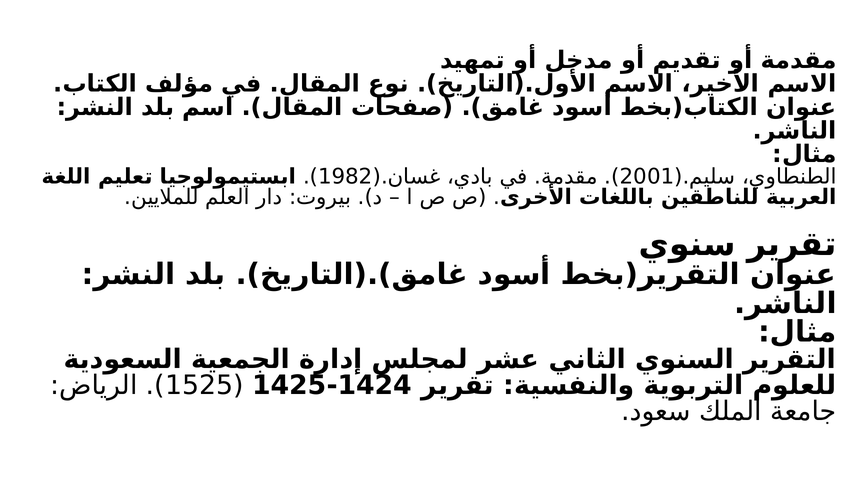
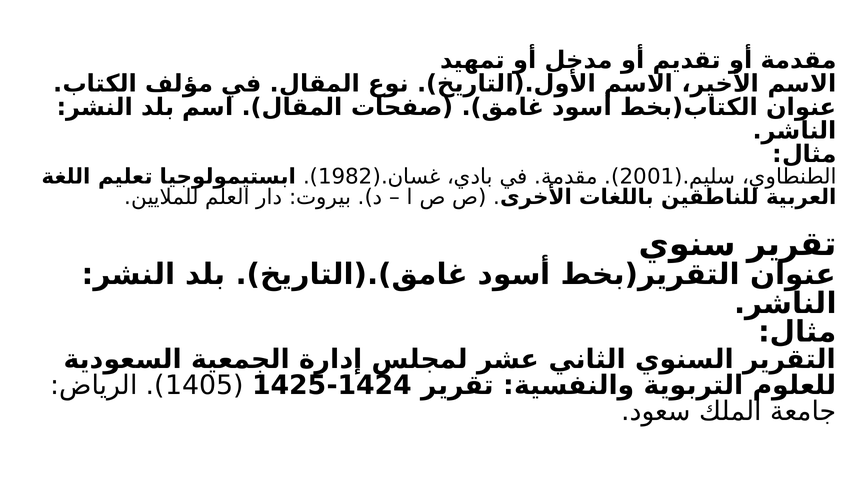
1525: 1525 -> 1405 (199, 385)
